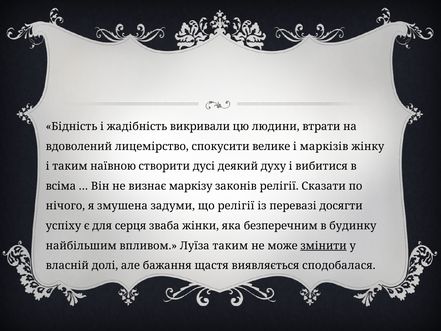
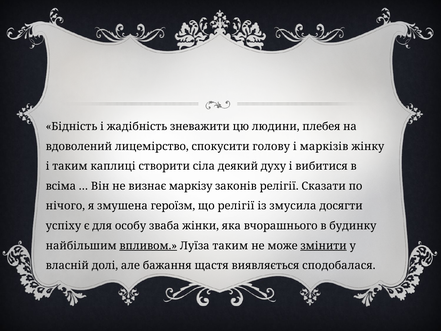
викривали: викривали -> зневажити (200, 126)
втрати: втрати -> плебея (321, 126)
велике: велике -> голову (271, 146)
наївною: наївною -> каплиці (113, 166)
дусі: дусі -> сіла (204, 166)
задуми: задуми -> героїзм (173, 206)
перевазі: перевазі -> змусила (293, 206)
серця: серця -> особу (131, 226)
безперечним: безперечним -> вчорашнього (281, 226)
впливом underline: none -> present (148, 246)
